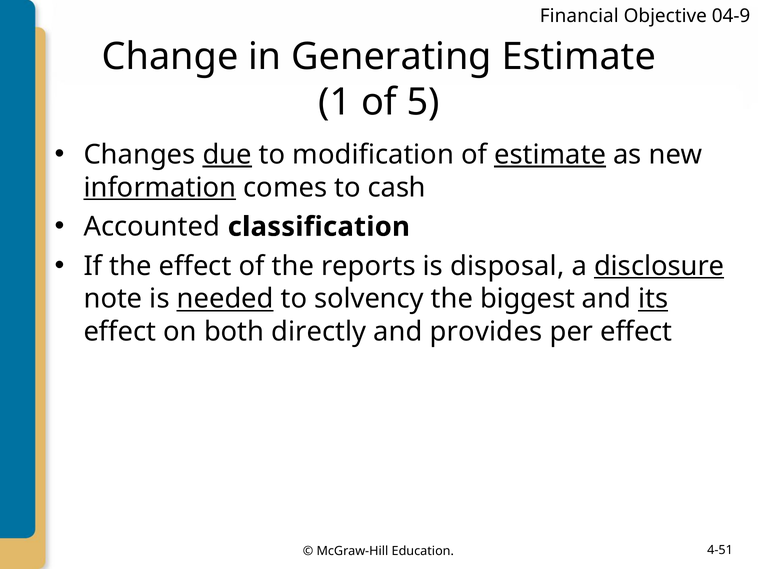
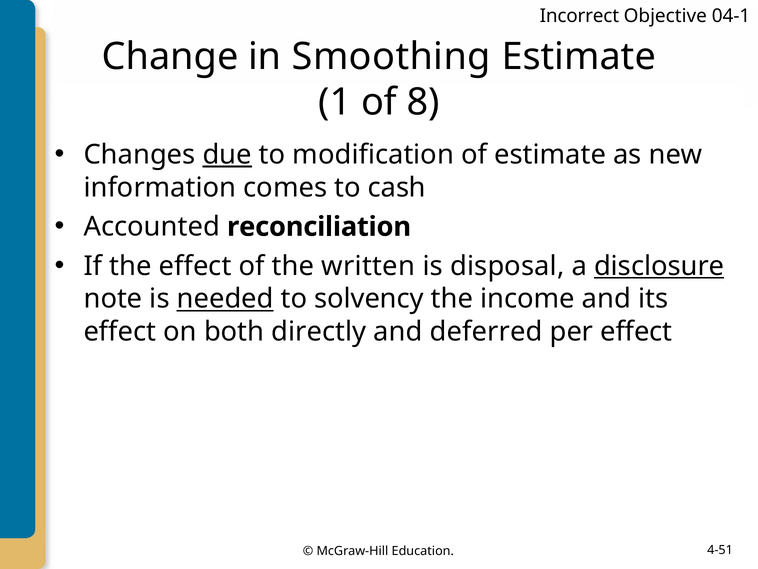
Financial: Financial -> Incorrect (579, 16)
04-9: 04-9 -> 04-1 (731, 16)
Generating: Generating -> Smoothing (391, 57)
5: 5 -> 8 (423, 102)
estimate underline: present -> none (550, 155)
information underline: present -> none (160, 187)
classification: classification -> reconciliation (319, 227)
reports: reports -> written (368, 266)
biggest: biggest -> income (527, 299)
its underline: present -> none (653, 299)
provides: provides -> deferred (486, 331)
